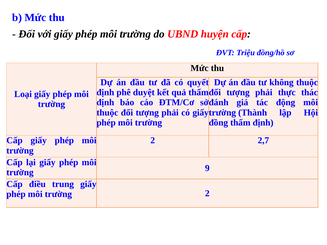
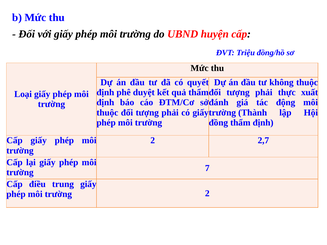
thác: thác -> xuất (310, 92)
9: 9 -> 7 (207, 168)
